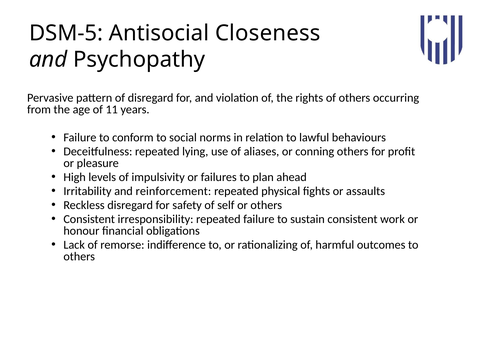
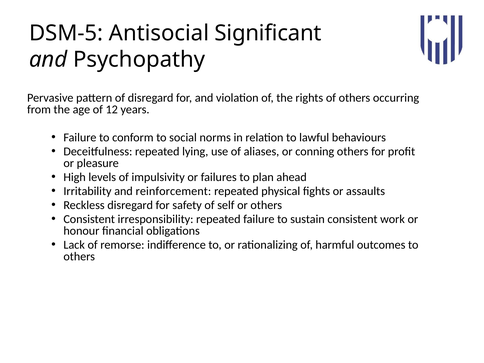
Closeness: Closeness -> Significant (268, 33)
11: 11 -> 12 (112, 109)
